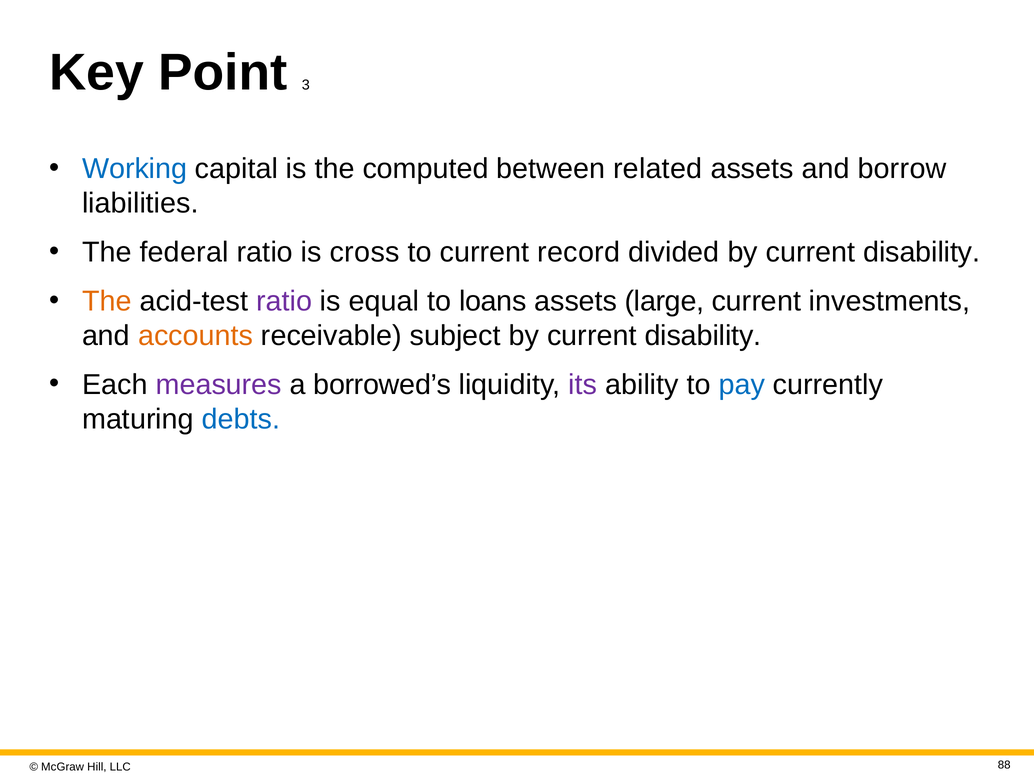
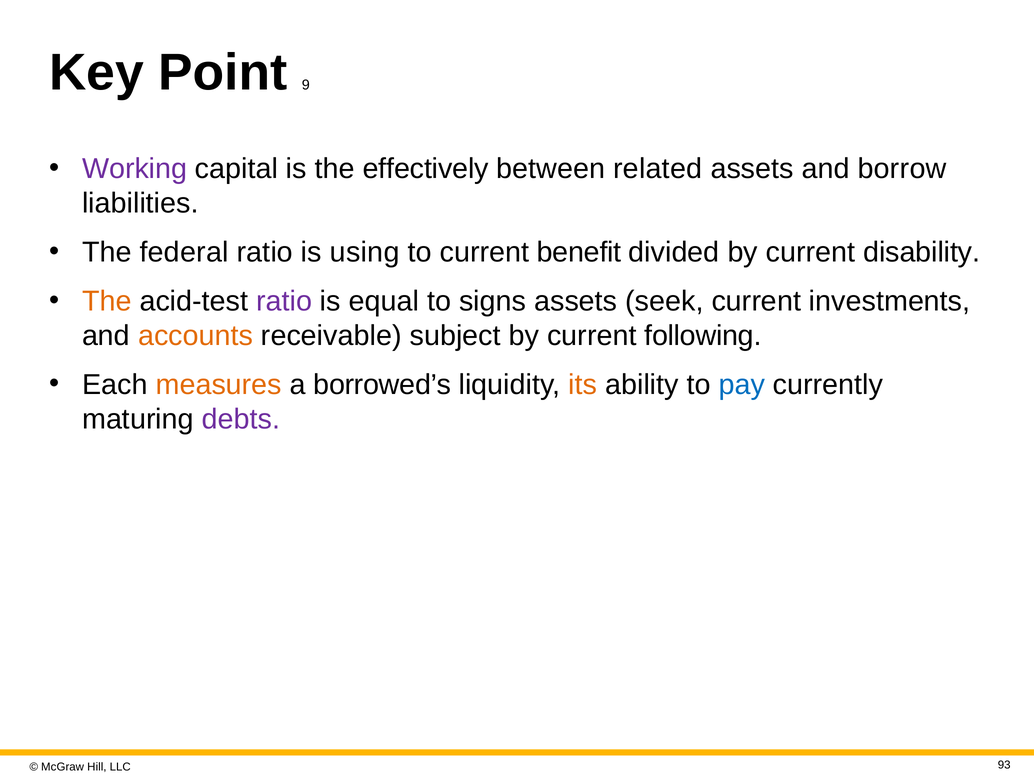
3: 3 -> 9 (306, 85)
Working colour: blue -> purple (135, 169)
computed: computed -> effectively (426, 169)
cross: cross -> using (365, 252)
record: record -> benefit (579, 252)
loans: loans -> signs (493, 301)
large: large -> seek (664, 301)
disability: disability -> following (703, 335)
measures colour: purple -> orange (219, 384)
its colour: purple -> orange (583, 384)
debts colour: blue -> purple (241, 419)
88: 88 -> 93 (1004, 765)
